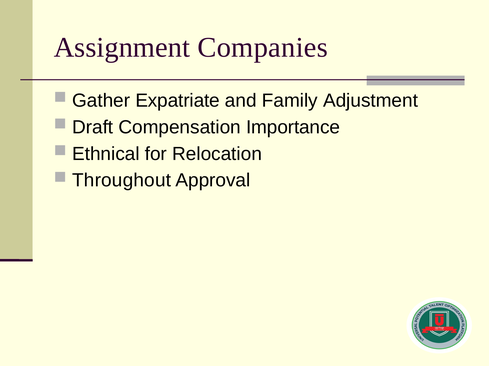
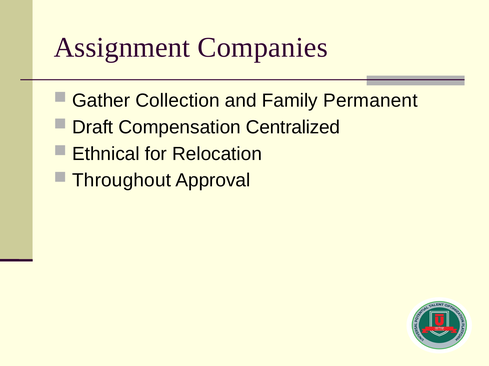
Expatriate: Expatriate -> Collection (178, 101)
Adjustment: Adjustment -> Permanent (370, 101)
Importance: Importance -> Centralized (293, 127)
